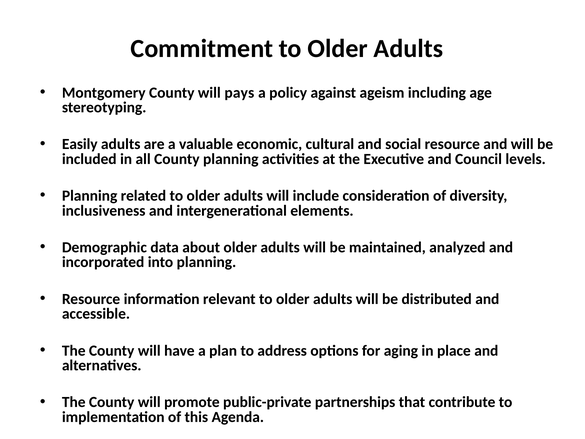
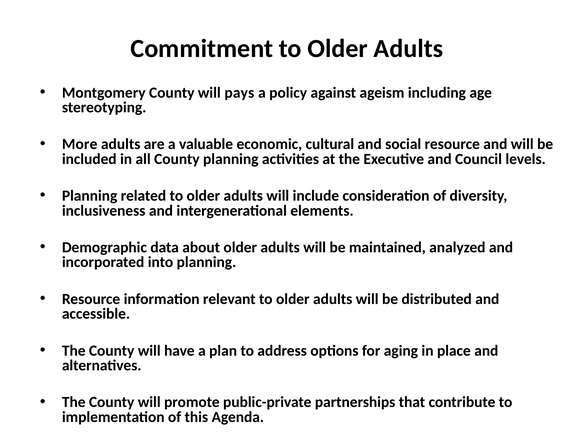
Easily: Easily -> More (80, 144)
